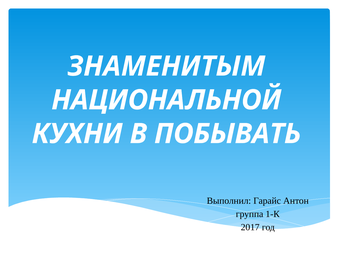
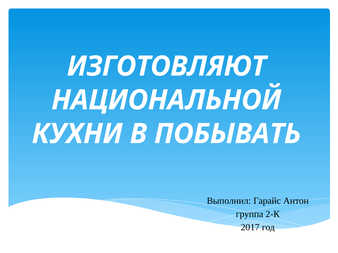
ЗНАМЕНИТЫМ: ЗНАМЕНИТЫМ -> ИЗГОТОВЛЯЮТ (166, 66)
1-К: 1-К -> 2-К (273, 214)
